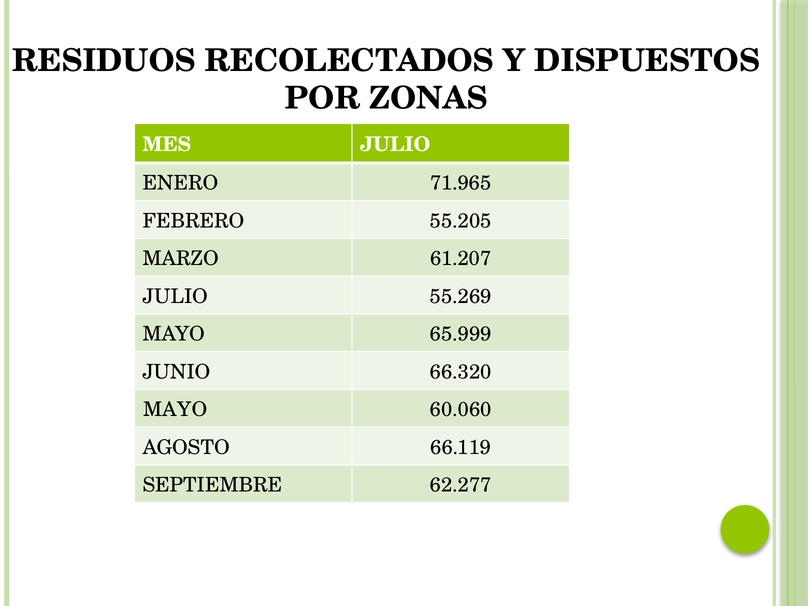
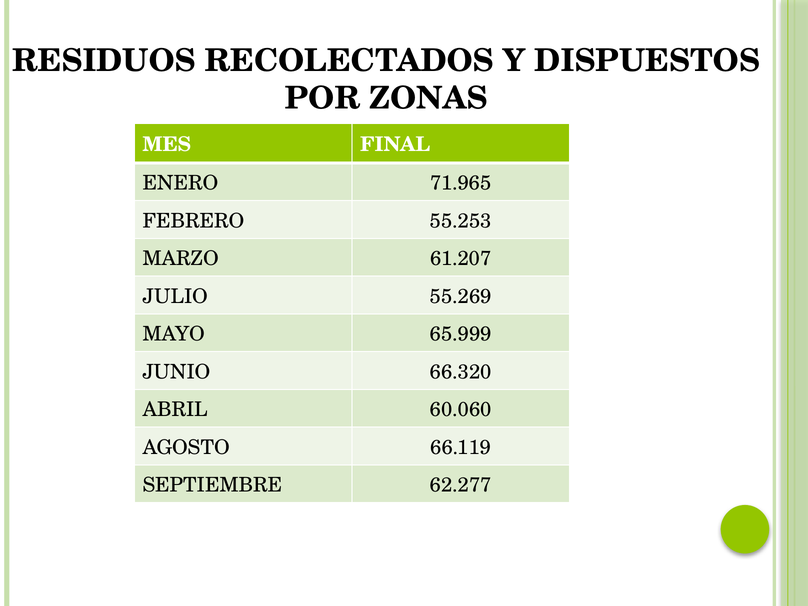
MES JULIO: JULIO -> FINAL (395, 145)
55.205: 55.205 -> 55.253 (461, 221)
MAYO: MAYO -> ABRIL (175, 410)
